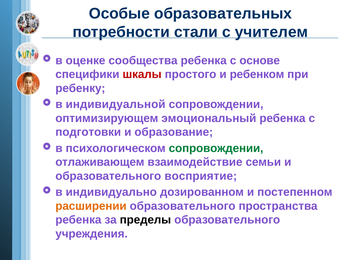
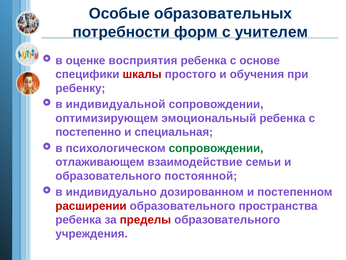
стали: стали -> форм (196, 32)
сообщества: сообщества -> восприятия (143, 60)
ребенком: ребенком -> обучения (257, 74)
подготовки: подготовки -> постепенно (88, 132)
образование: образование -> специальная (174, 132)
восприятие: восприятие -> постоянной (201, 176)
расширении colour: orange -> red (91, 206)
пределы colour: black -> red (145, 219)
